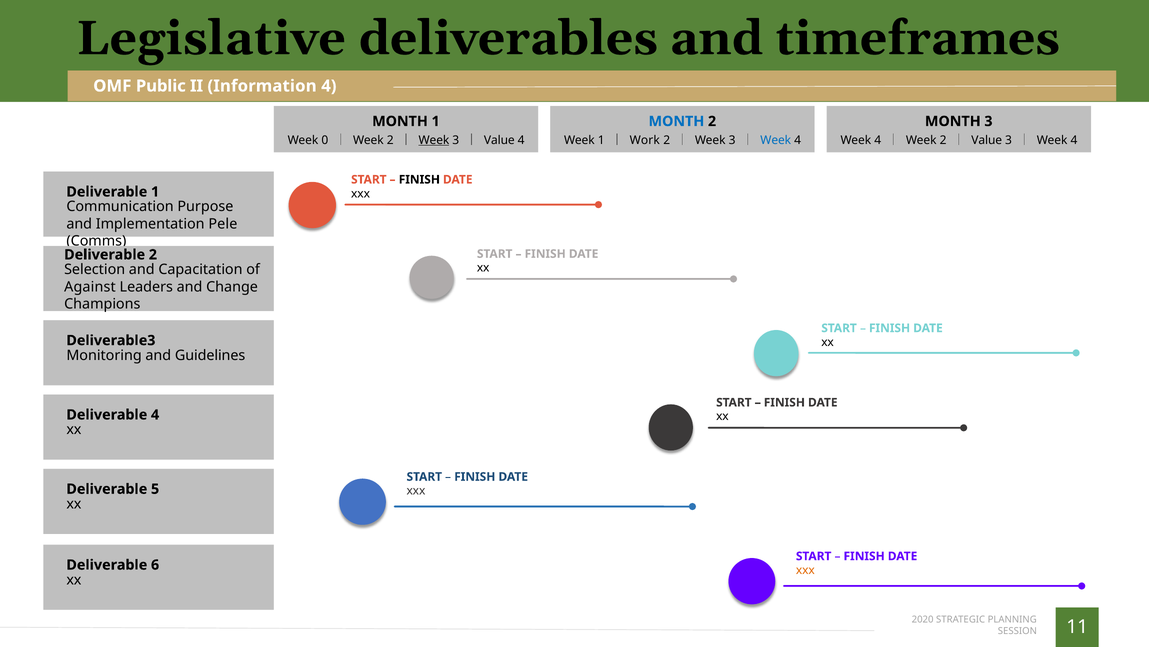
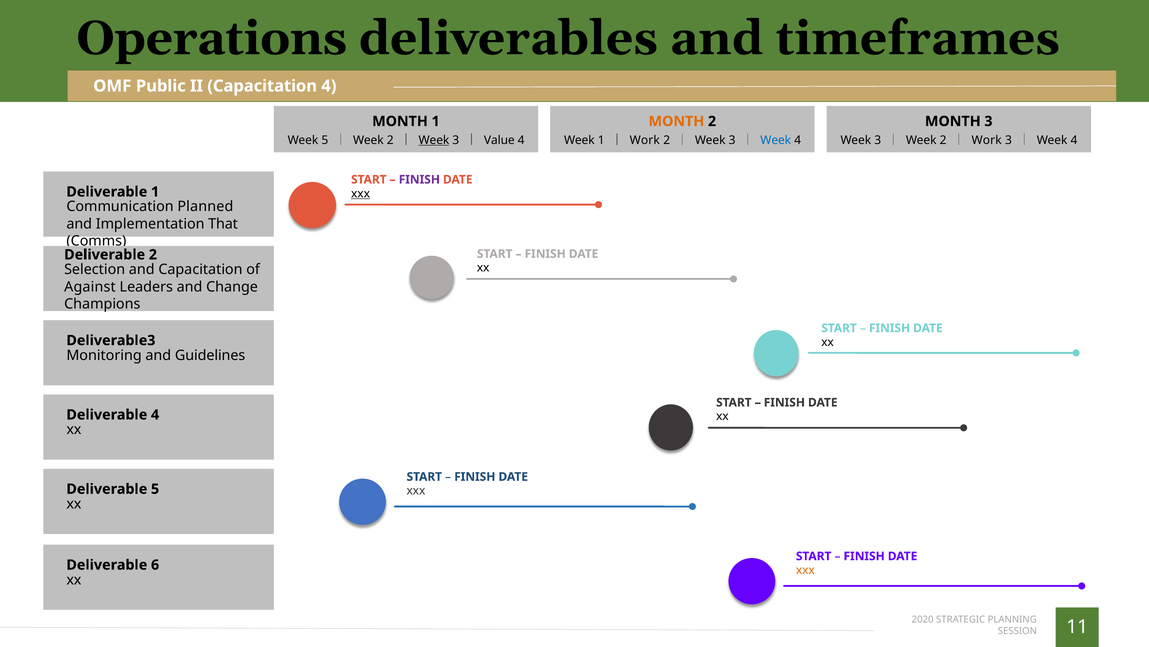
Legislative: Legislative -> Operations (211, 38)
II Information: Information -> Capacitation (262, 86)
MONTH colour: blue -> orange (676, 121)
Week 0: 0 -> 5 (325, 140)
4: 4 -> 3 (878, 140)
2 Value: Value -> Work (987, 140)
FINISH colour: black -> purple (419, 179)
xxx underline: none -> present (361, 193)
Purpose: Purpose -> Planned (205, 206)
Pele: Pele -> That (223, 224)
